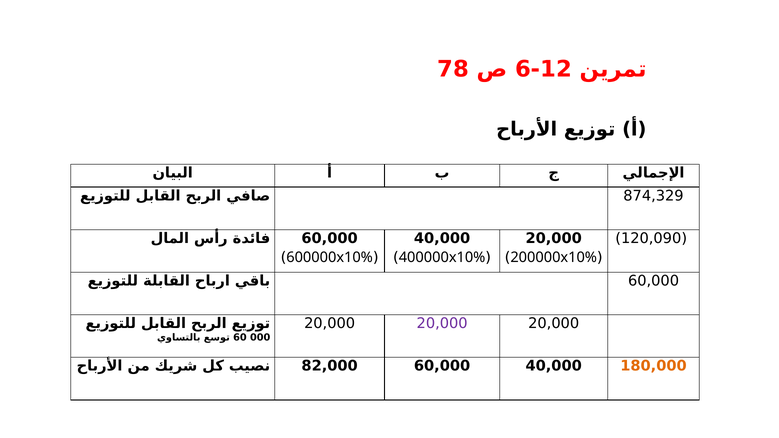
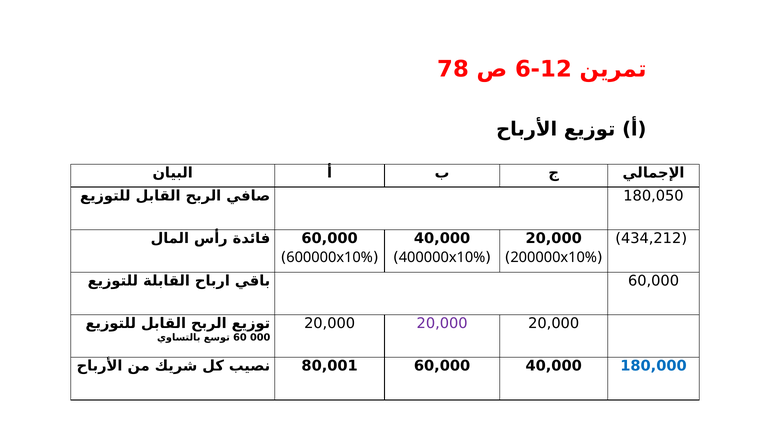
874,329: 874,329 -> 180,050 (653, 196)
120,090: 120,090 -> 434,212 (651, 238)
82,000: 82,000 -> 80,001 (330, 366)
180,000 colour: orange -> blue (653, 366)
